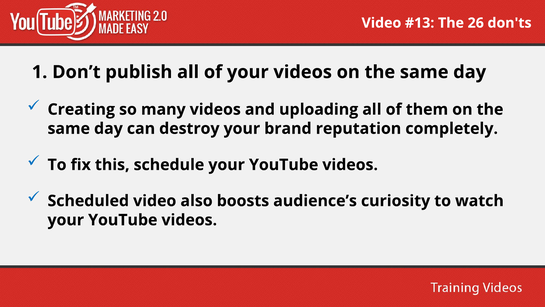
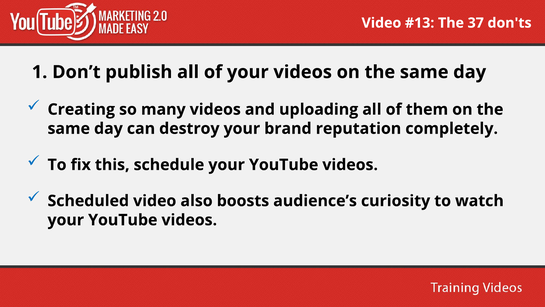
26: 26 -> 37 (476, 23)
